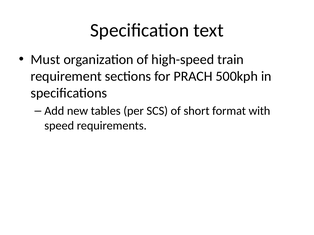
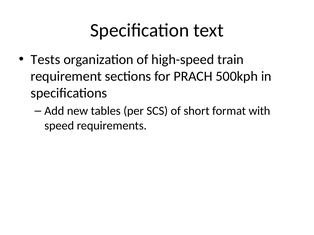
Must: Must -> Tests (45, 60)
